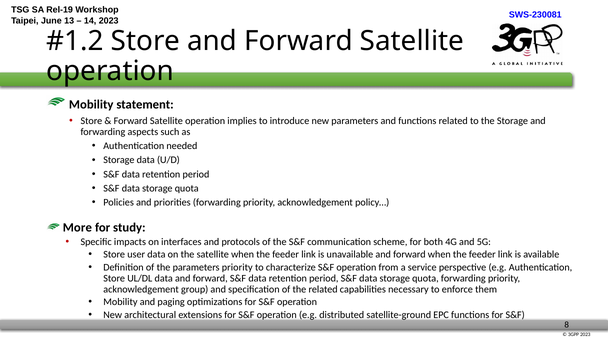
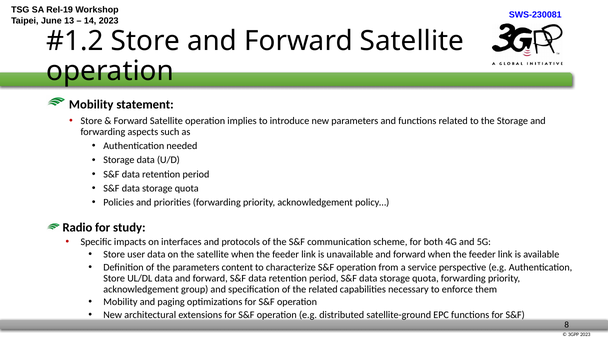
More: More -> Radio (77, 227)
parameters priority: priority -> content (237, 267)
